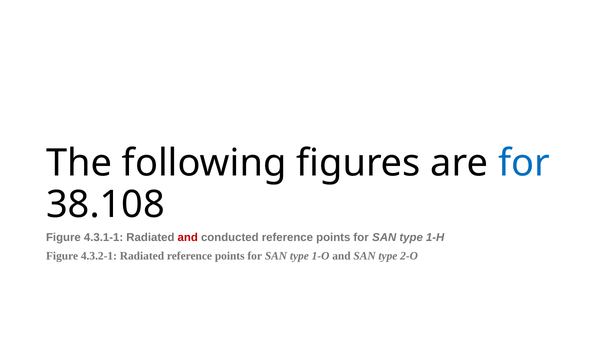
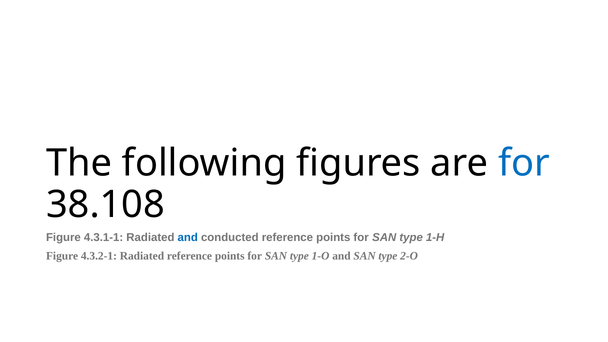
and colour: red -> blue (188, 237)
